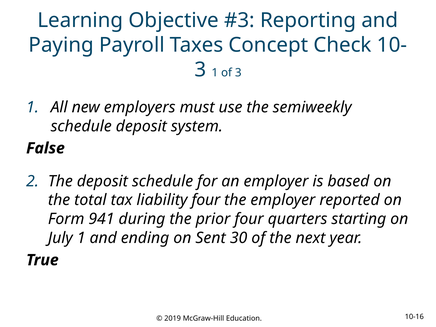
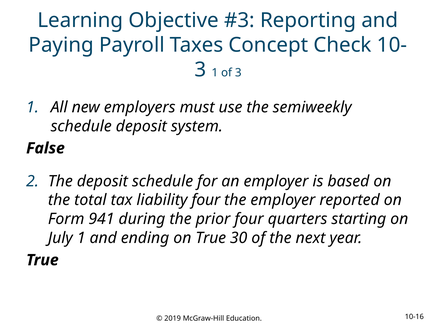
on Sent: Sent -> True (211, 238)
